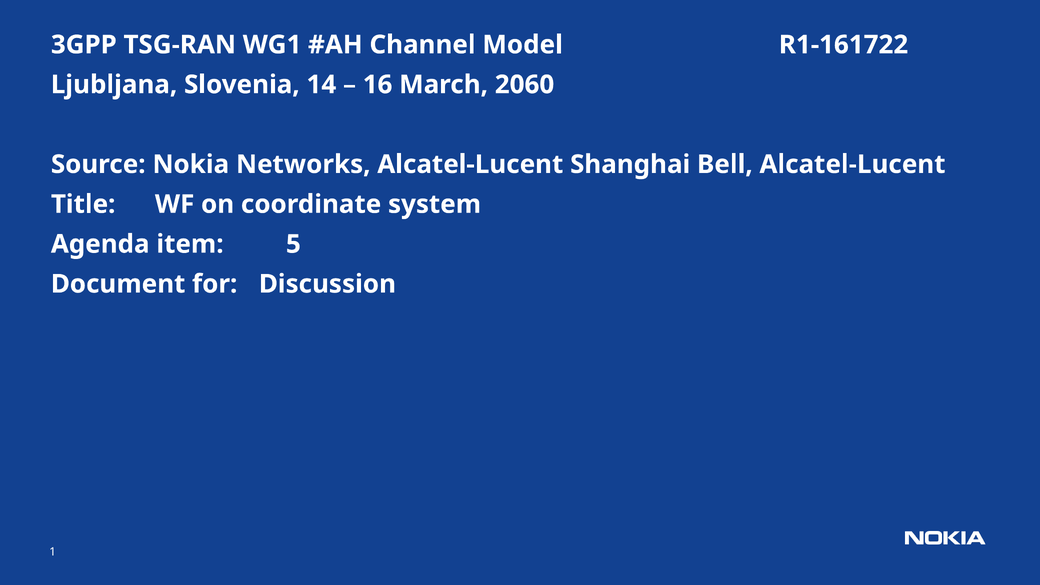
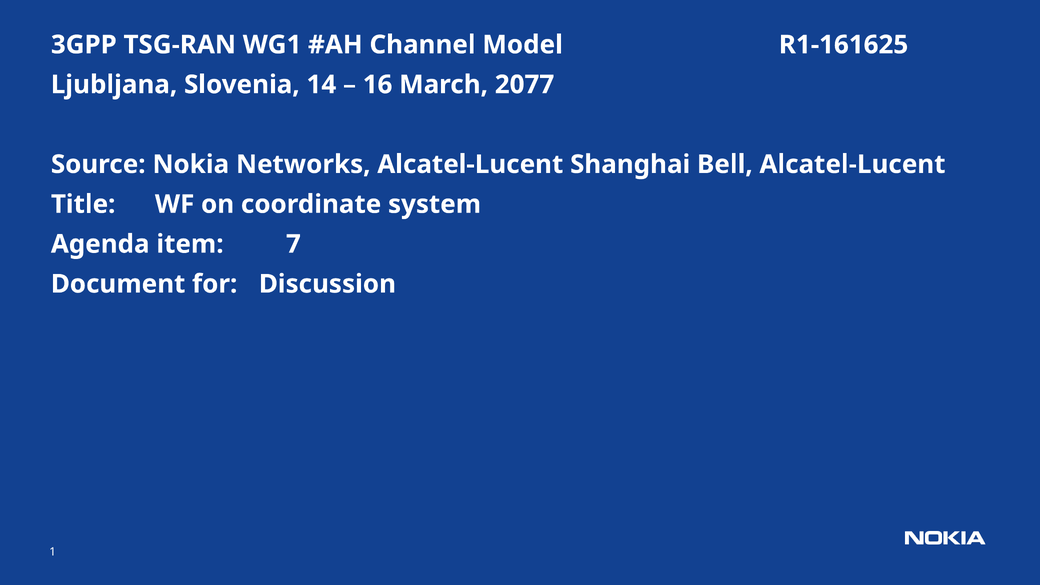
R1-161722: R1-161722 -> R1-161625 (844, 45)
2060: 2060 -> 2077 (525, 85)
5: 5 -> 7 (293, 244)
